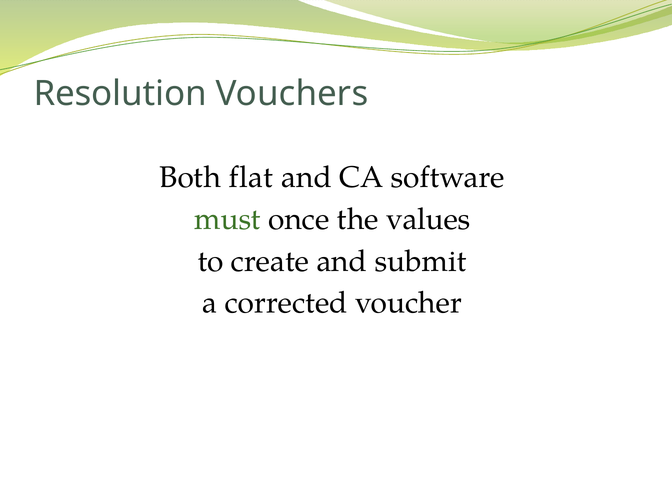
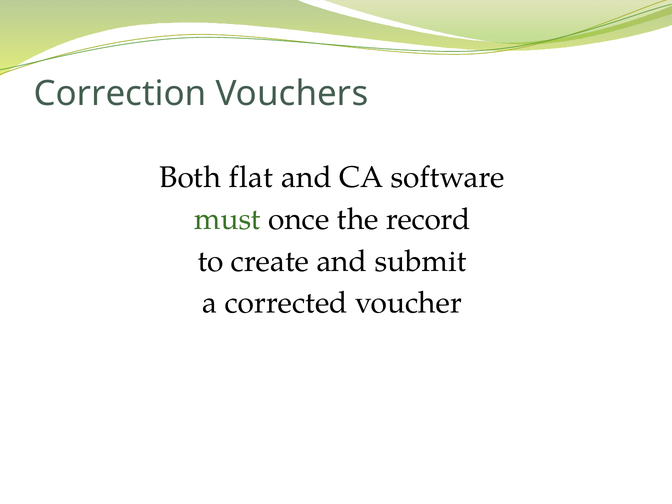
Resolution: Resolution -> Correction (120, 94)
values: values -> record (428, 219)
